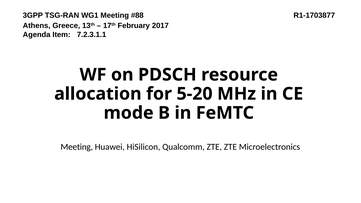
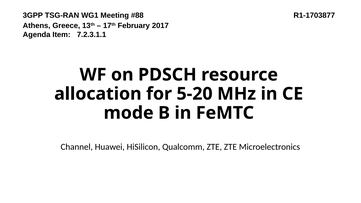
Meeting: Meeting -> Channel (77, 147)
